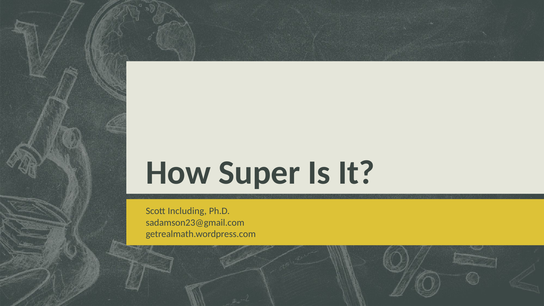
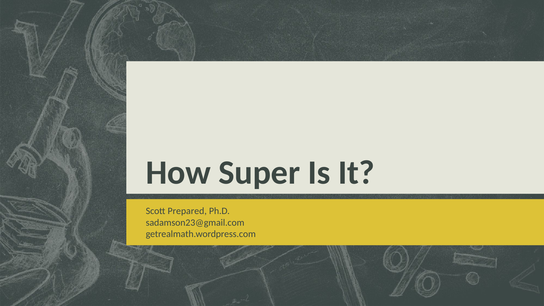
Including: Including -> Prepared (187, 211)
